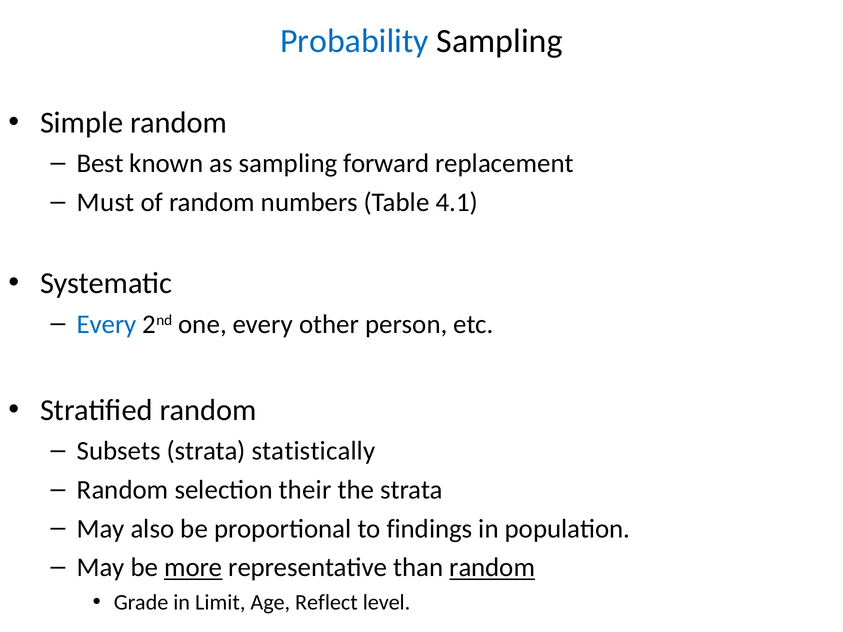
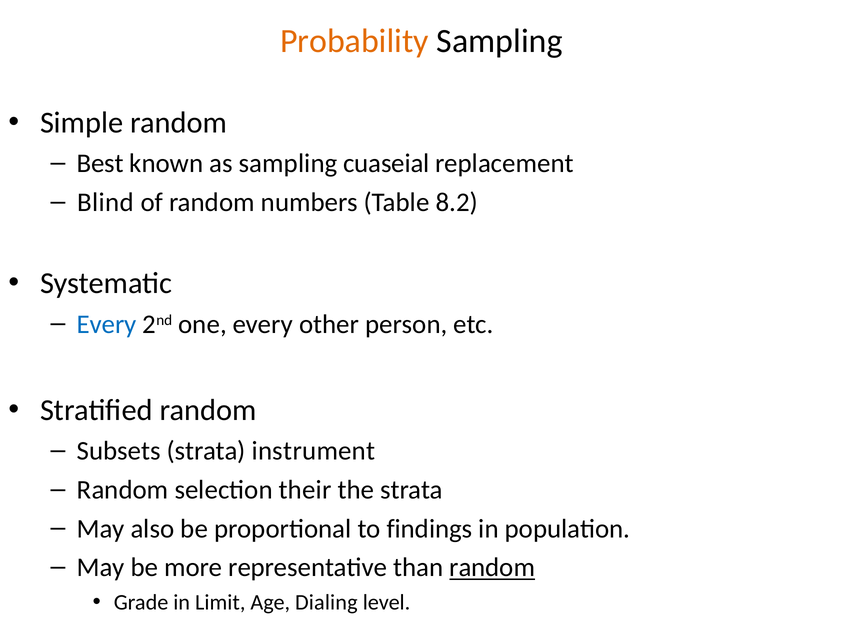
Probability colour: blue -> orange (354, 41)
forward: forward -> cuaseial (386, 164)
Must: Must -> Blind (106, 203)
4.1: 4.1 -> 8.2 (457, 203)
statistically: statistically -> instrument (314, 451)
more underline: present -> none (193, 568)
Reflect: Reflect -> Dialing (326, 603)
